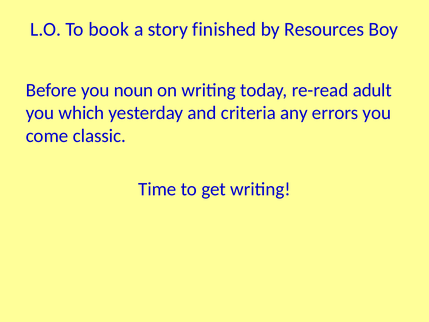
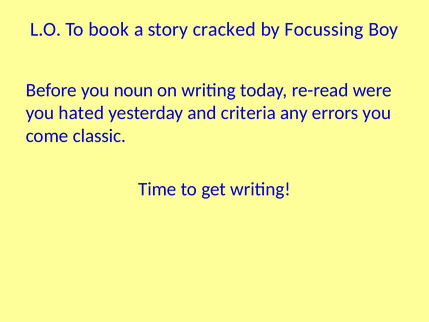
finished: finished -> cracked (224, 29)
Resources: Resources -> Focussing (324, 29)
adult: adult -> were (372, 90)
which: which -> hated (81, 113)
